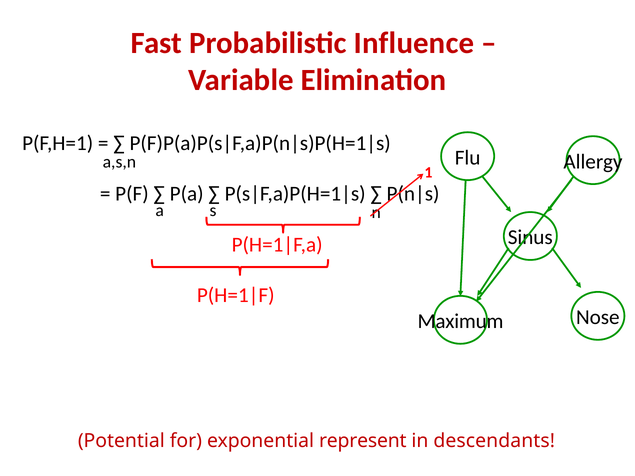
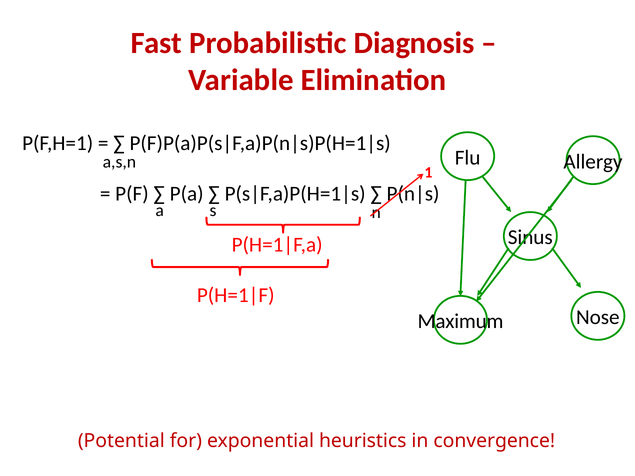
Influence: Influence -> Diagnosis (414, 43)
represent: represent -> heuristics (363, 441)
descendants: descendants -> convergence (494, 441)
